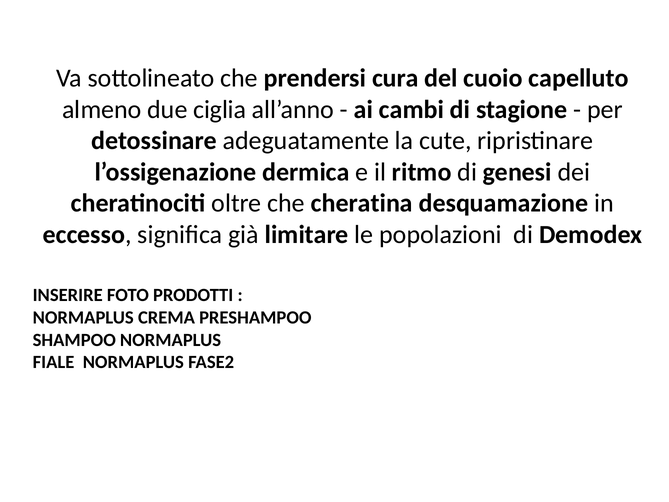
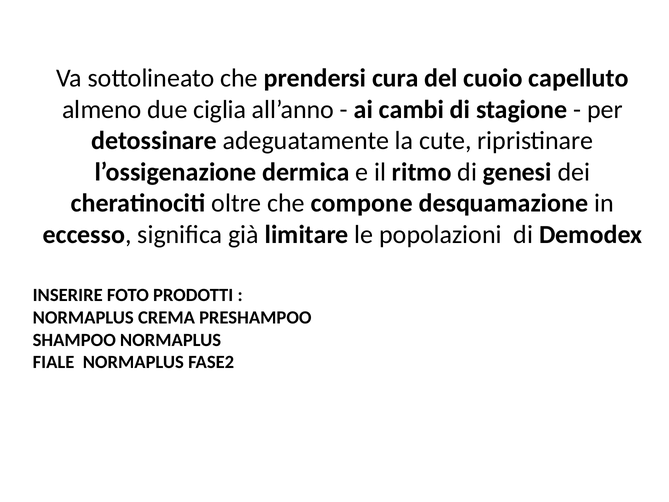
cheratina: cheratina -> compone (362, 203)
